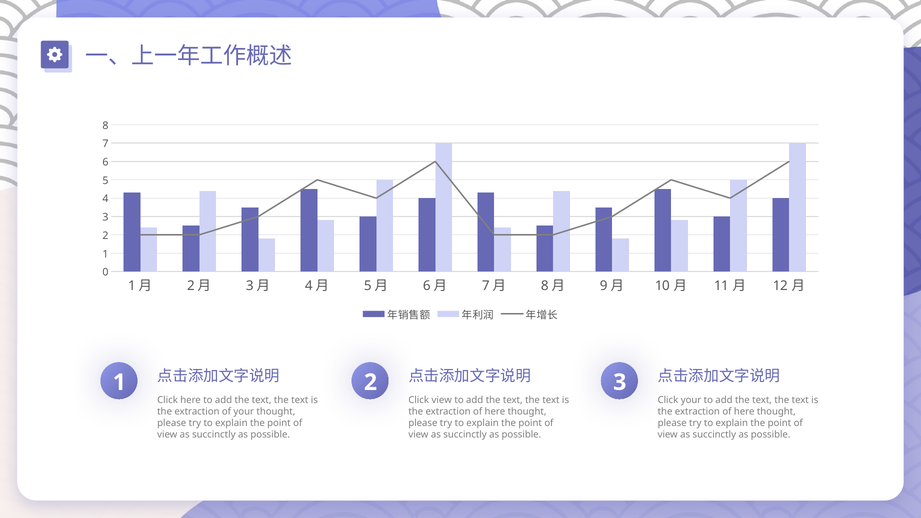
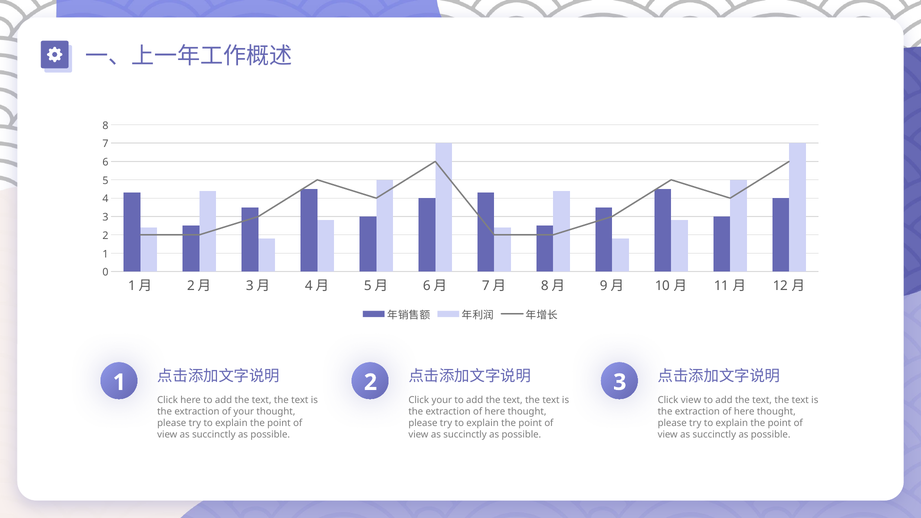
view: view -> your (442, 400)
your: your -> view (691, 400)
